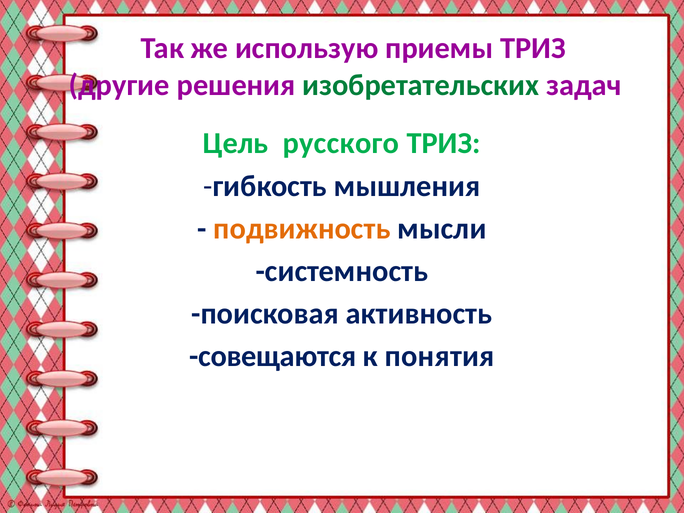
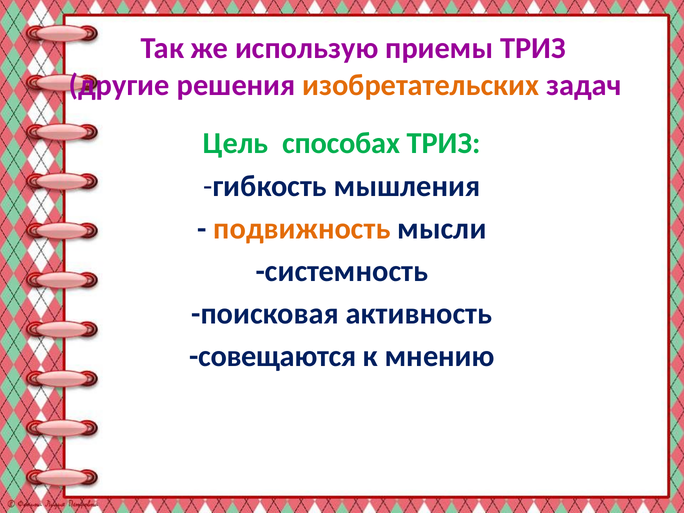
изобретательских colour: green -> orange (421, 85)
русского: русского -> способах (341, 143)
понятия: понятия -> мнению (440, 356)
